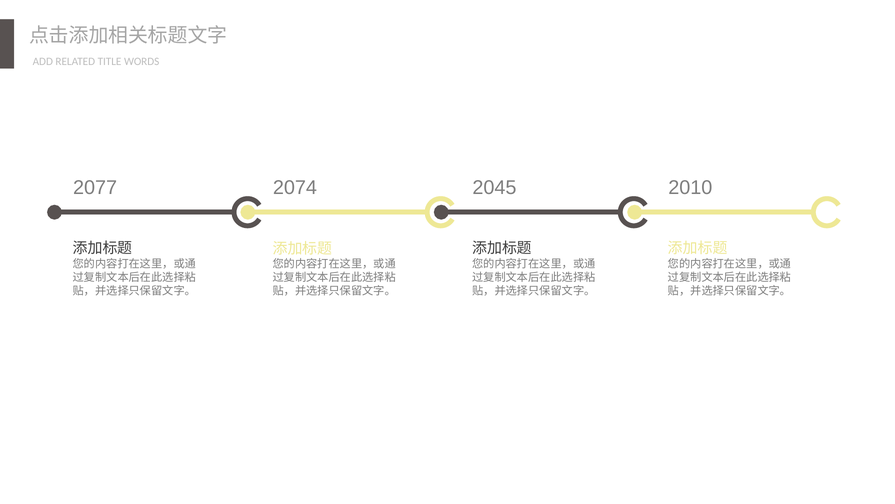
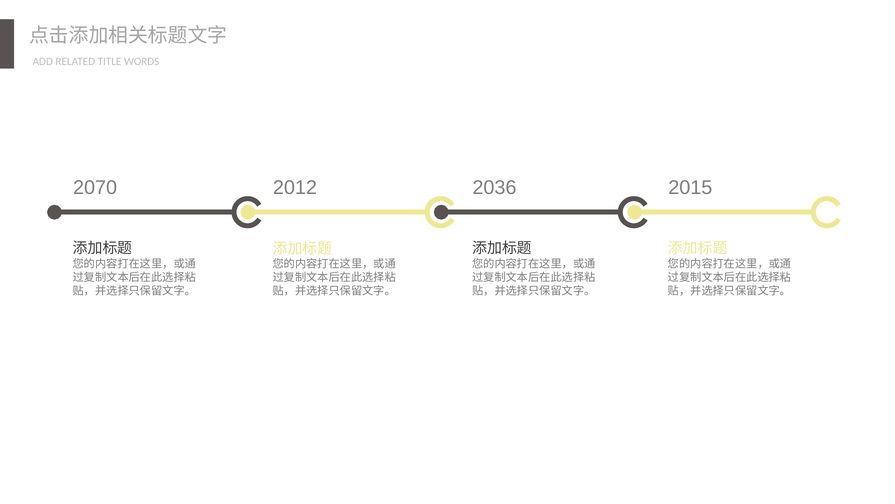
2077: 2077 -> 2070 (95, 187)
2045: 2045 -> 2036 (495, 187)
2010: 2010 -> 2015 (690, 187)
2074: 2074 -> 2012 (295, 187)
